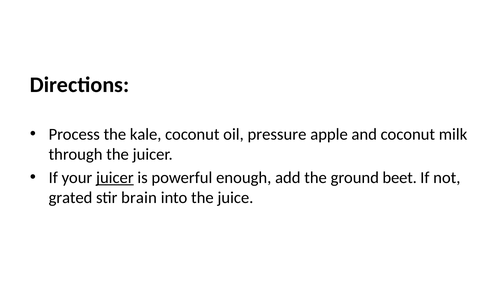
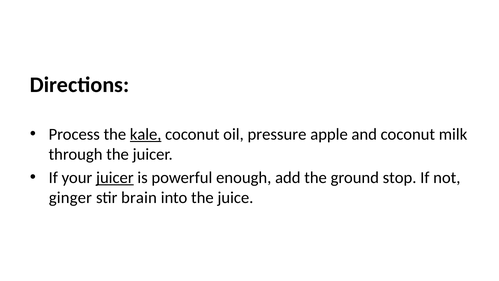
kale underline: none -> present (146, 134)
beet: beet -> stop (400, 177)
grated: grated -> ginger (70, 197)
